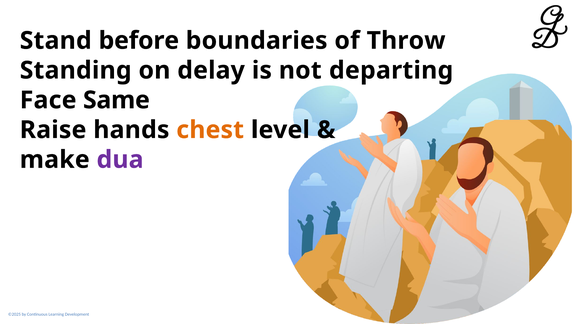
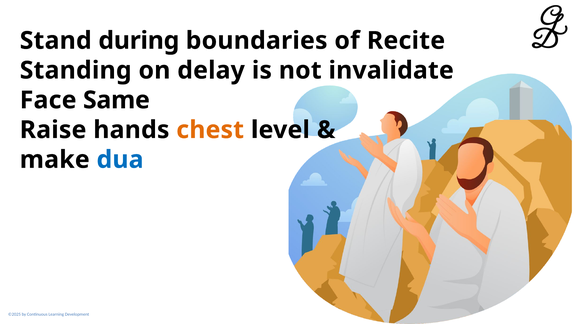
before: before -> during (139, 41)
Throw: Throw -> Recite (406, 41)
departing: departing -> invalidate (391, 70)
dua colour: purple -> blue (120, 160)
